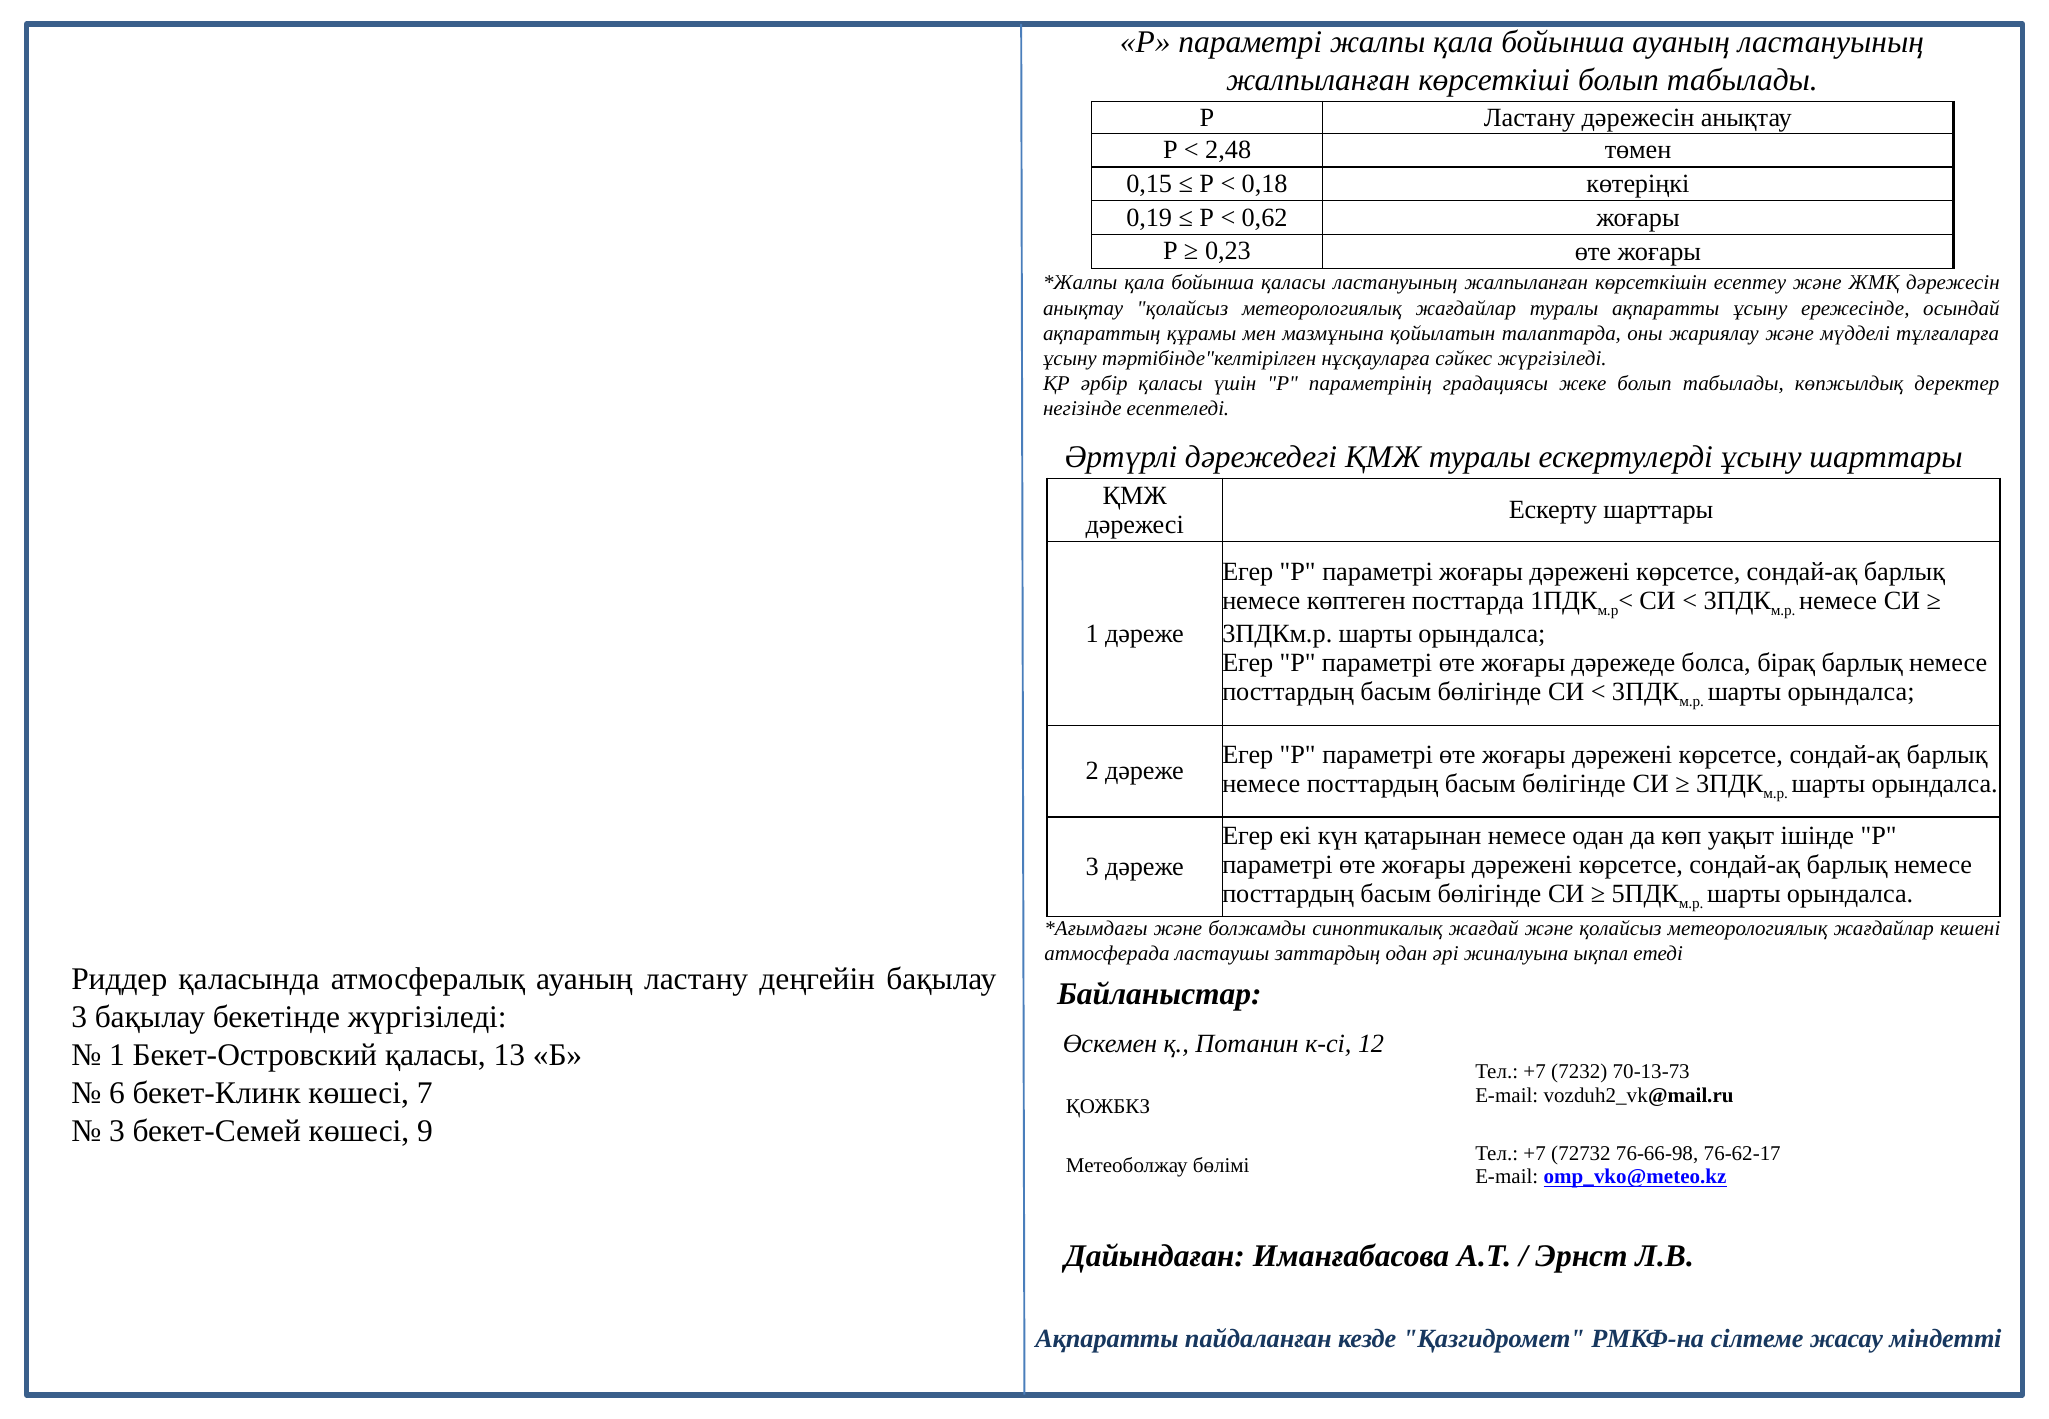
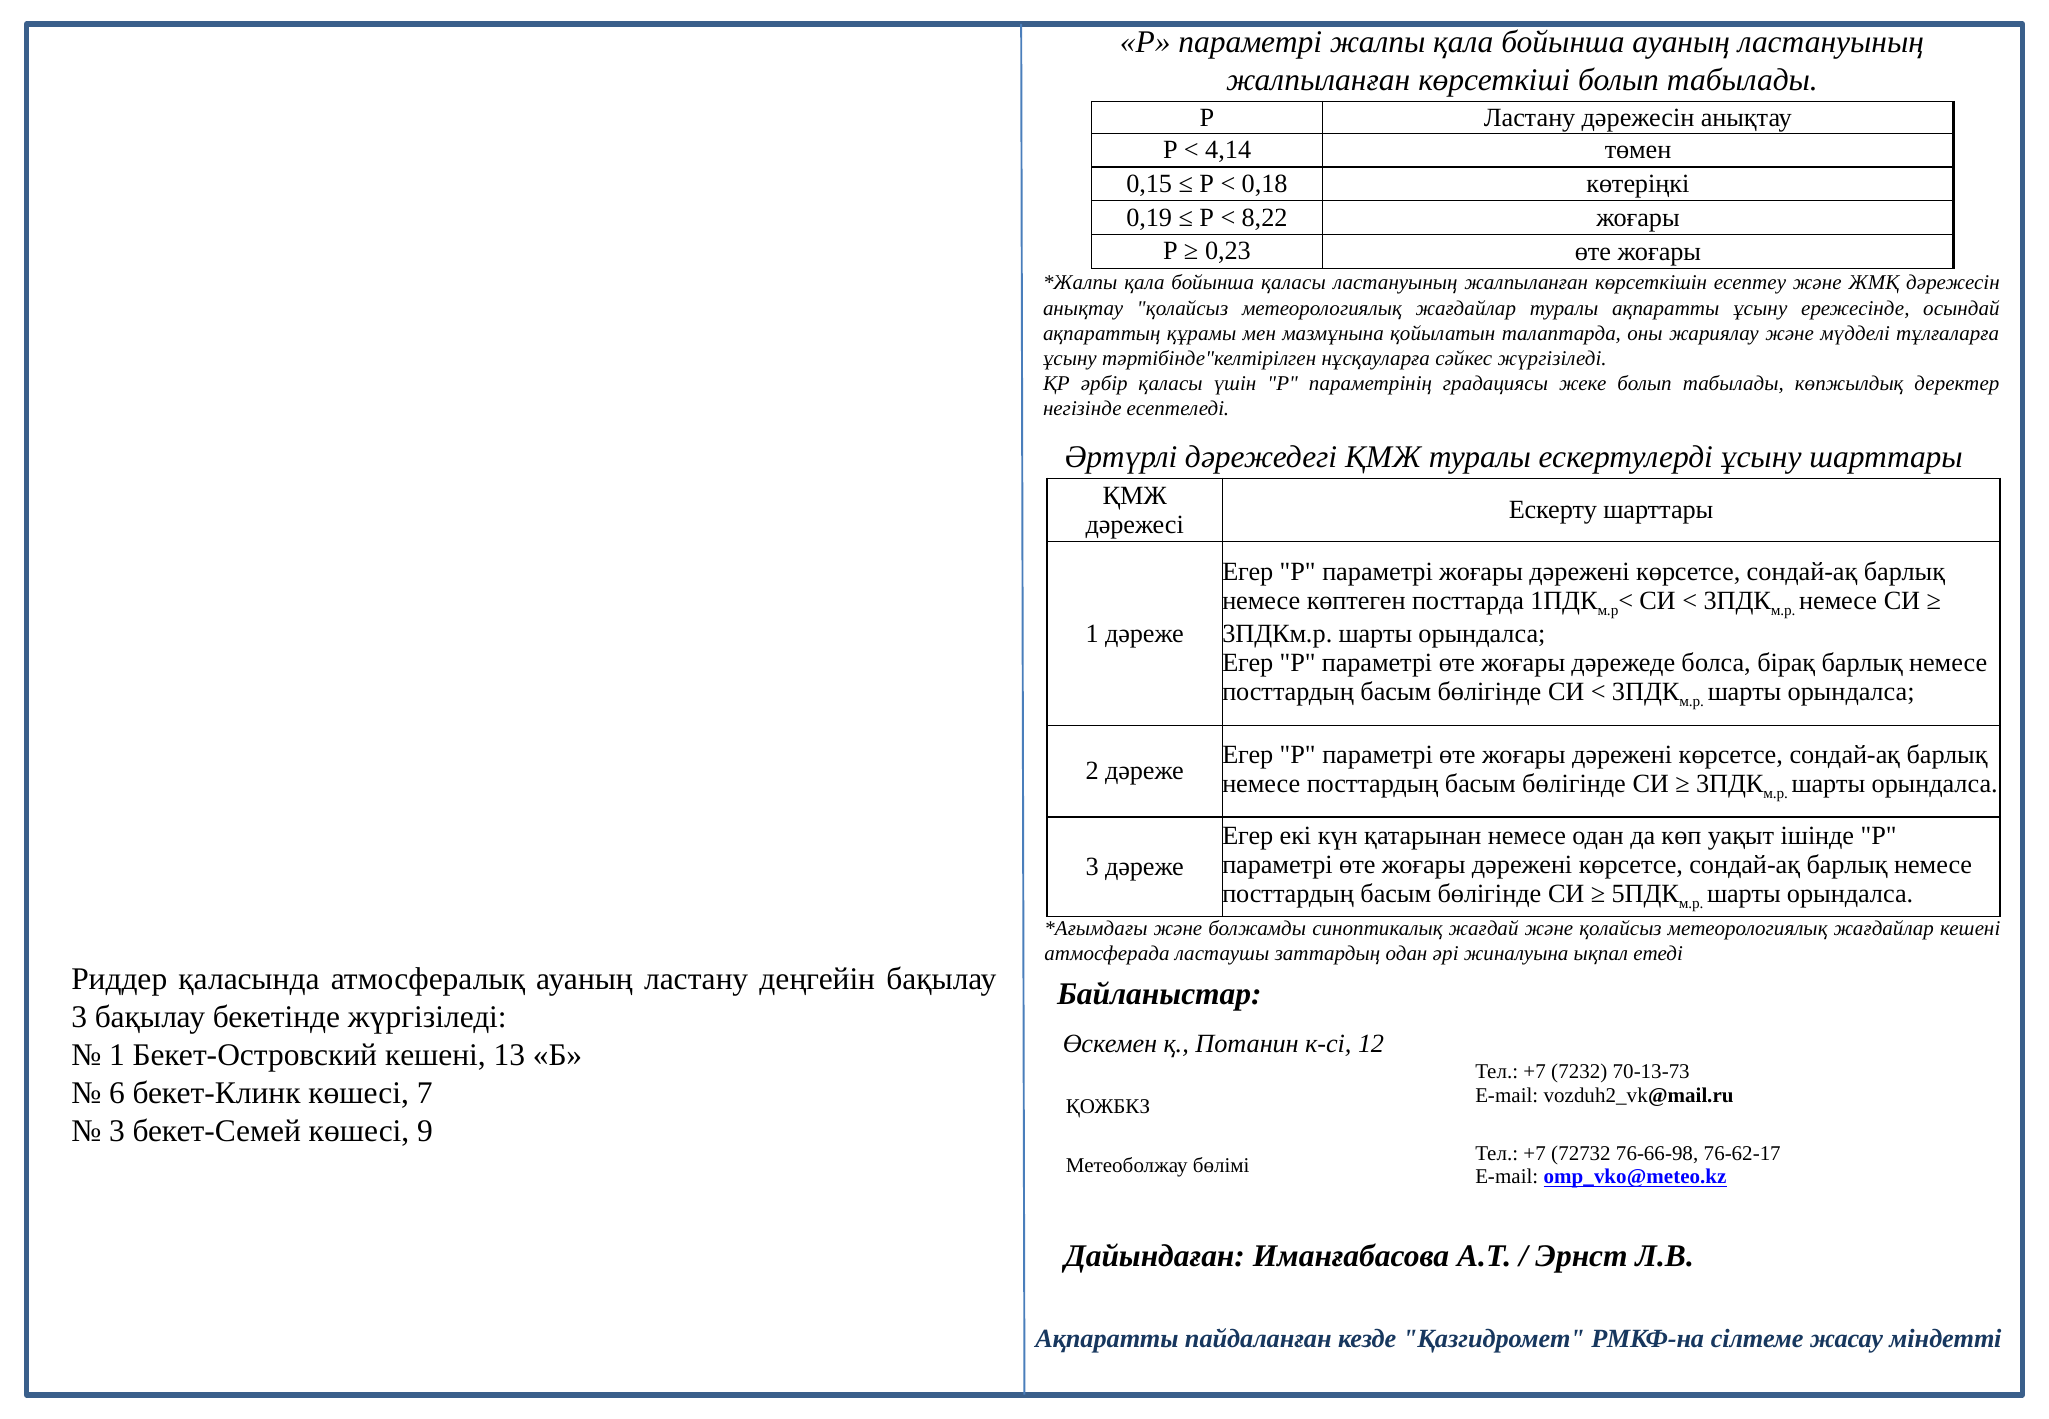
2,48: 2,48 -> 4,14 (1228, 150)
0,62: 0,62 -> 8,22 (1265, 217)
Бекет-Островский қаласы: қаласы -> кешені (435, 1055)
